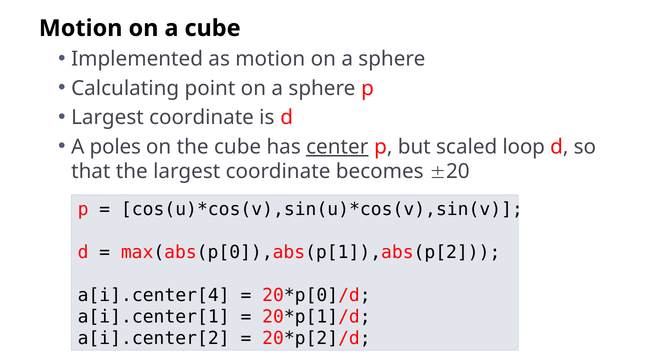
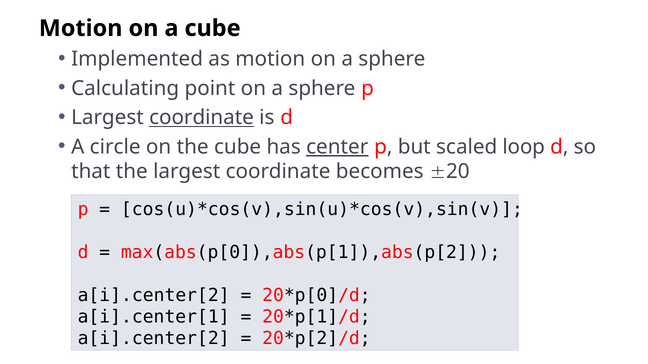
coordinate underline: none -> present (202, 118)
poles: poles -> circle (115, 147)
a[i].center[4: a[i].center[4 -> a[i].center[2 (154, 296)
